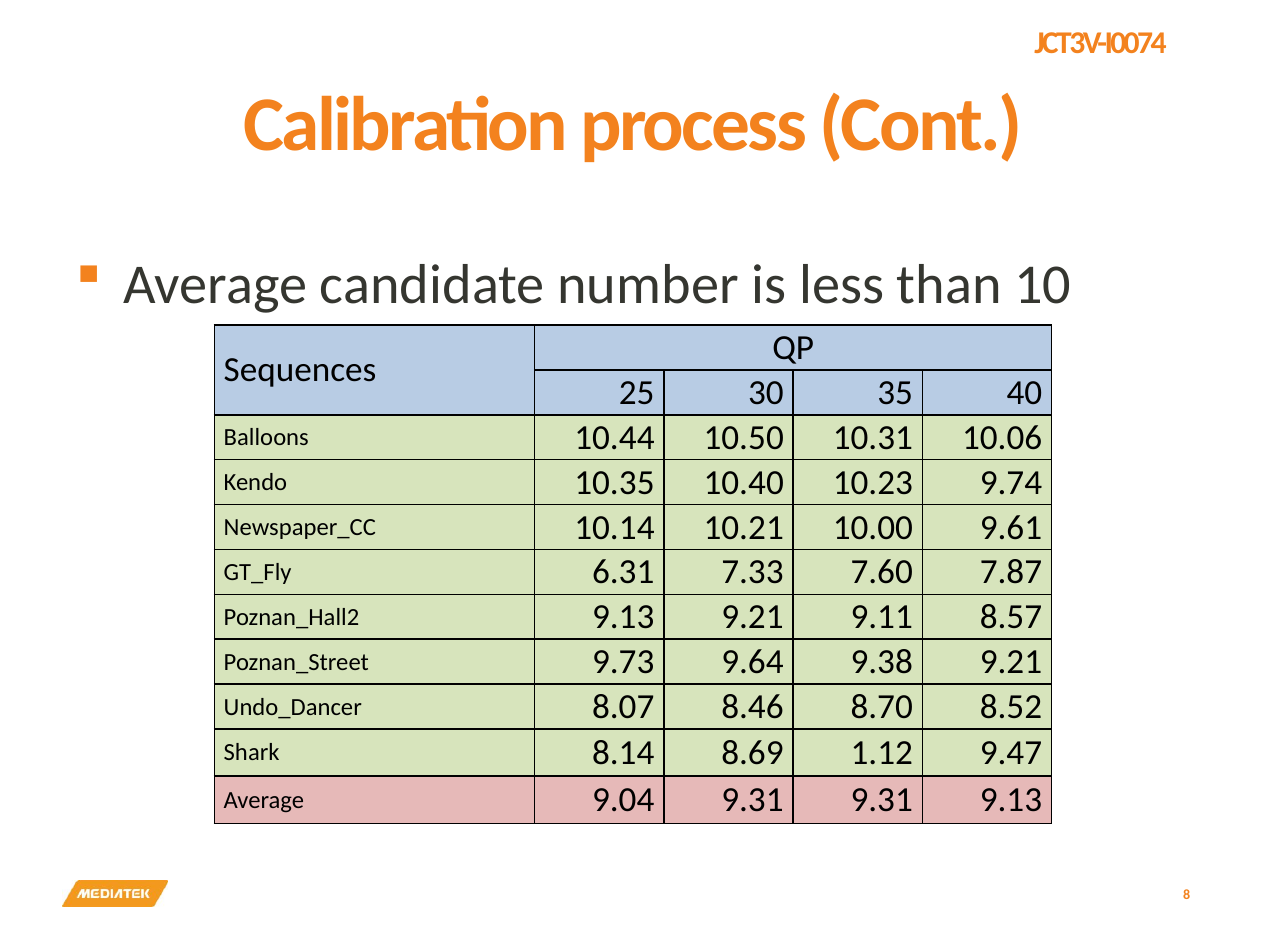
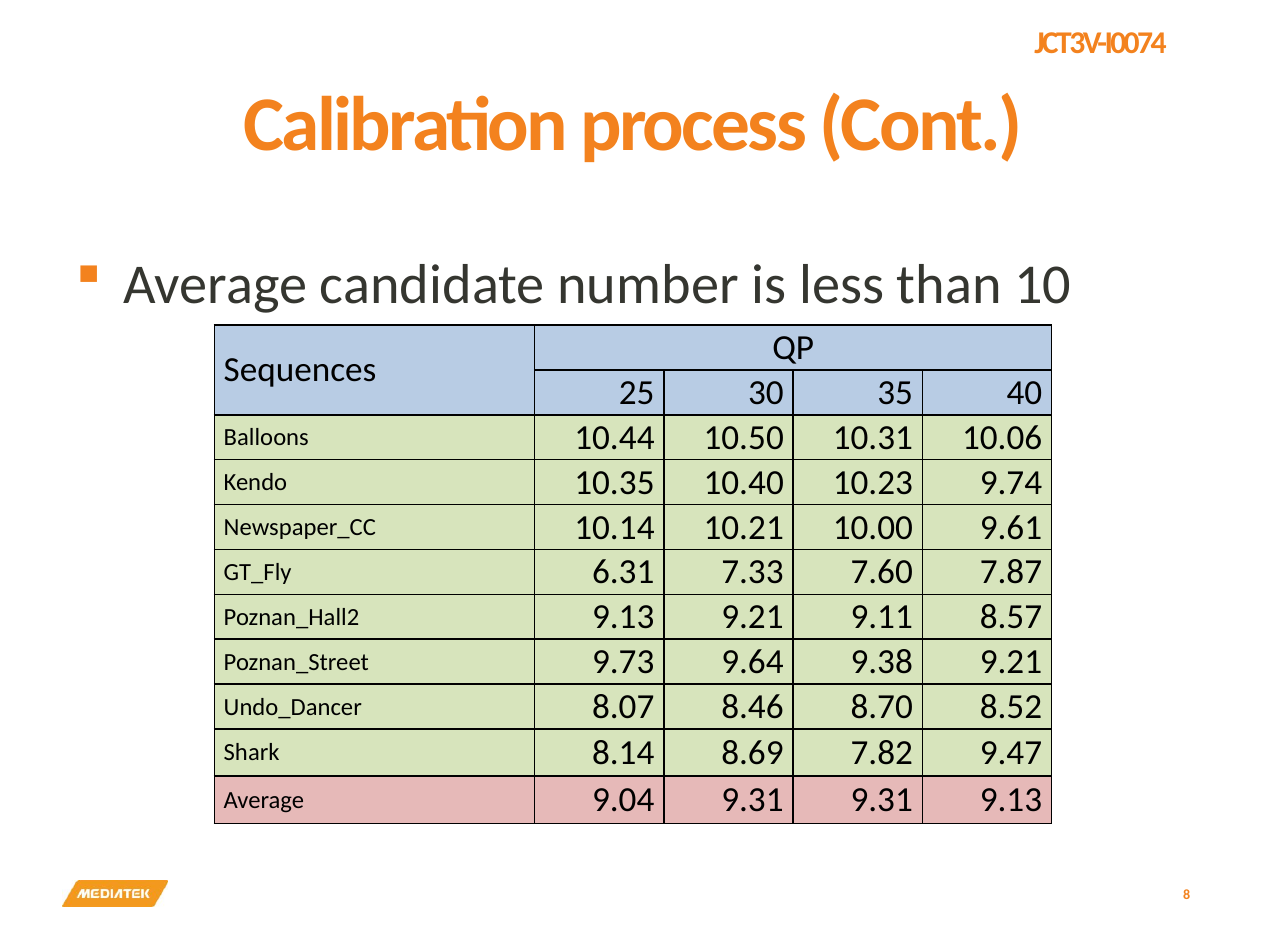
1.12: 1.12 -> 7.82 (882, 753)
